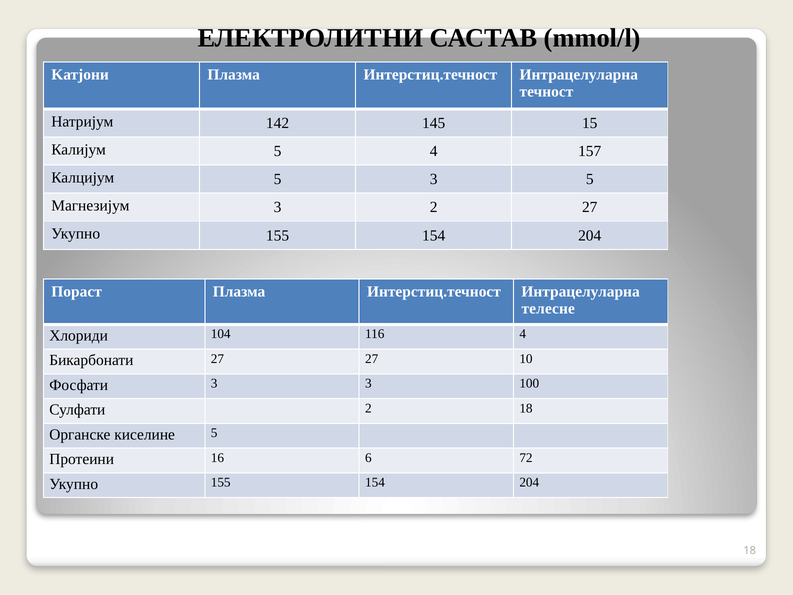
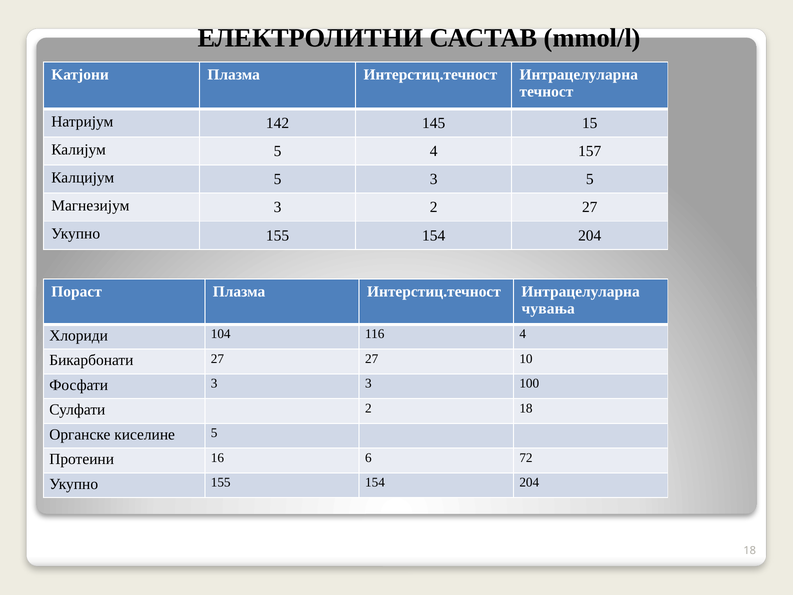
телесне: телесне -> чувања (548, 308)
